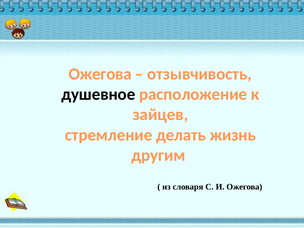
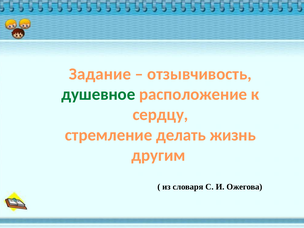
Ожегова: Ожегова -> Задание (100, 74)
душевное colour: black -> green (98, 94)
зайцев: зайцев -> сердцу (160, 115)
